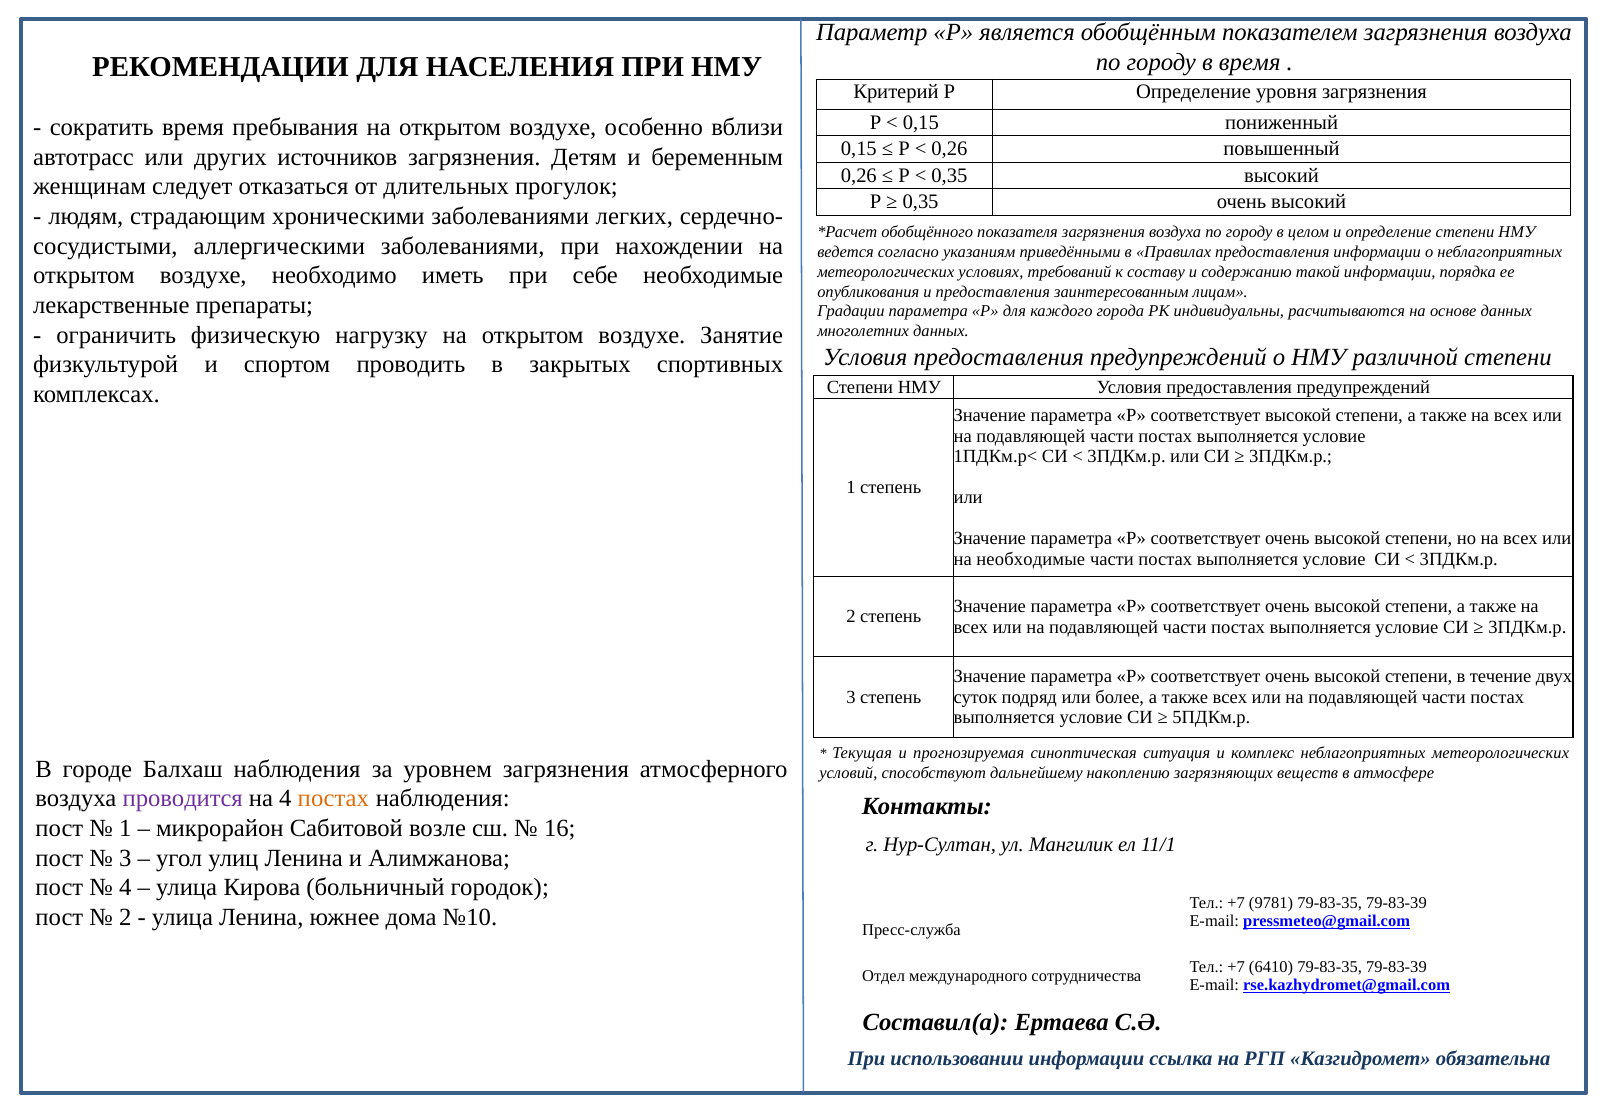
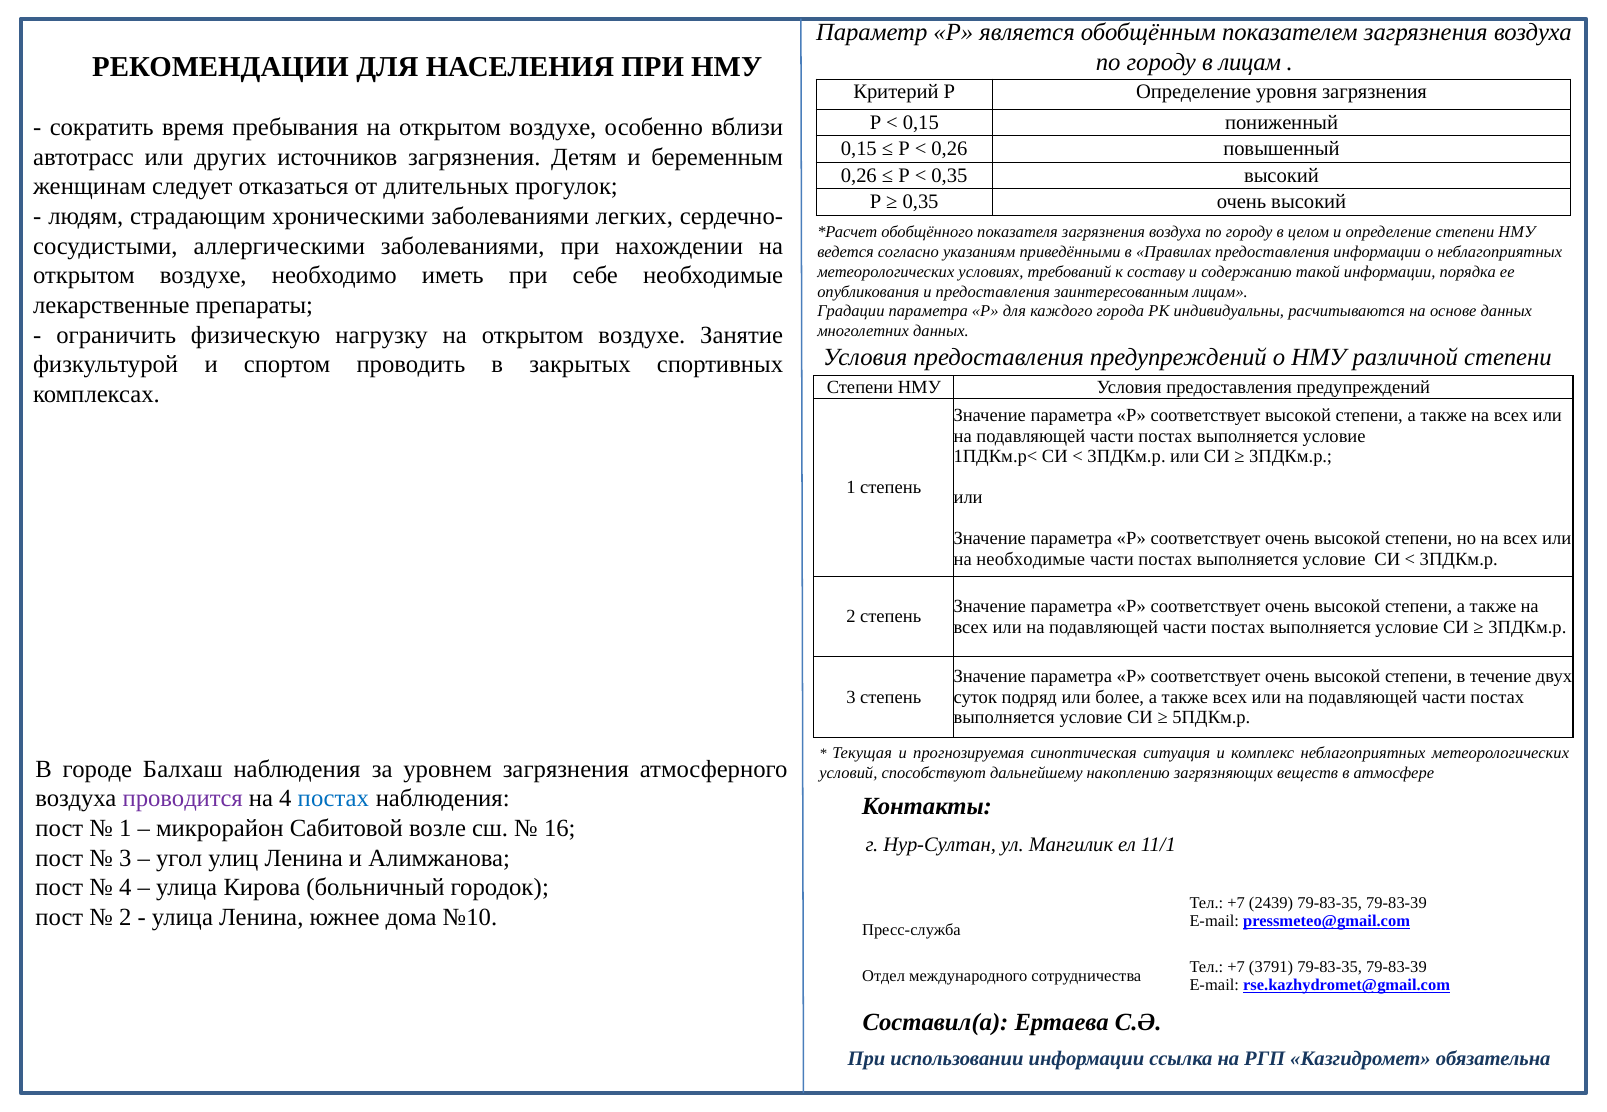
в время: время -> лицам (1250, 62)
постах colour: orange -> blue (333, 799)
9781: 9781 -> 2439 (1271, 903)
6410: 6410 -> 3791 (1271, 968)
